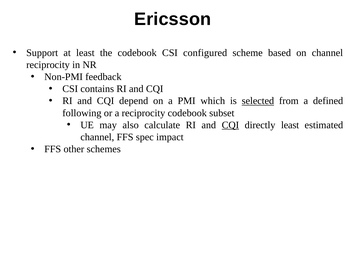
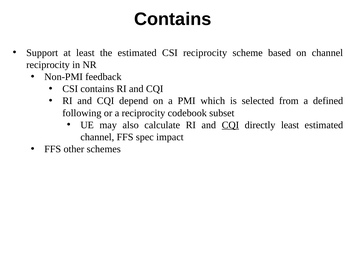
Ericsson: Ericsson -> Contains (173, 19)
the codebook: codebook -> estimated (137, 53)
CSI configured: configured -> reciprocity (205, 53)
selected underline: present -> none (258, 101)
